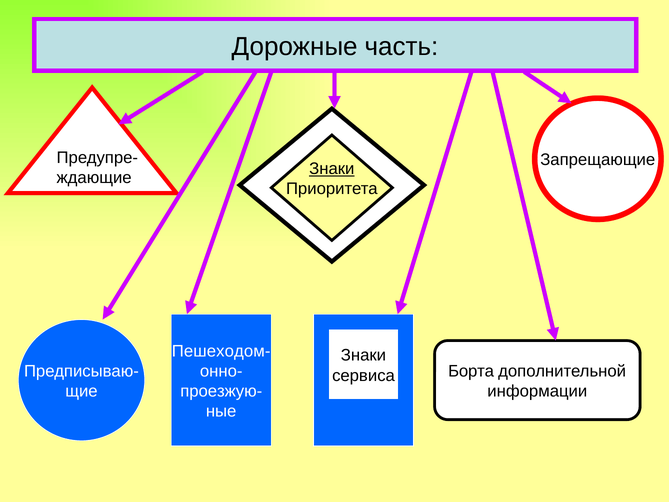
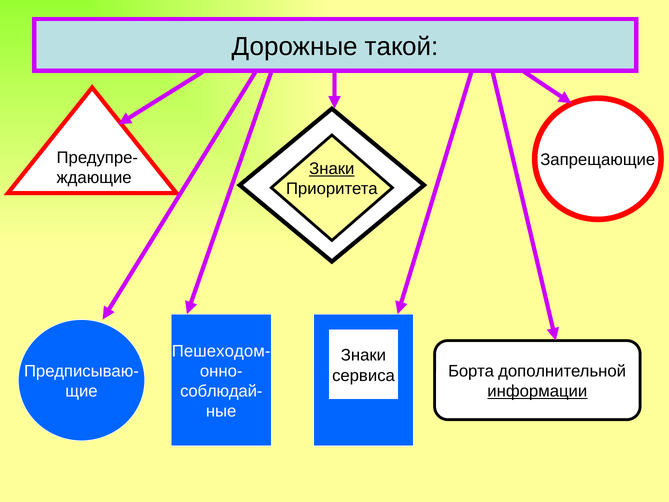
часть: часть -> такой (402, 47)
проезжую-: проезжую- -> соблюдай- (221, 391)
информации underline: none -> present (537, 391)
